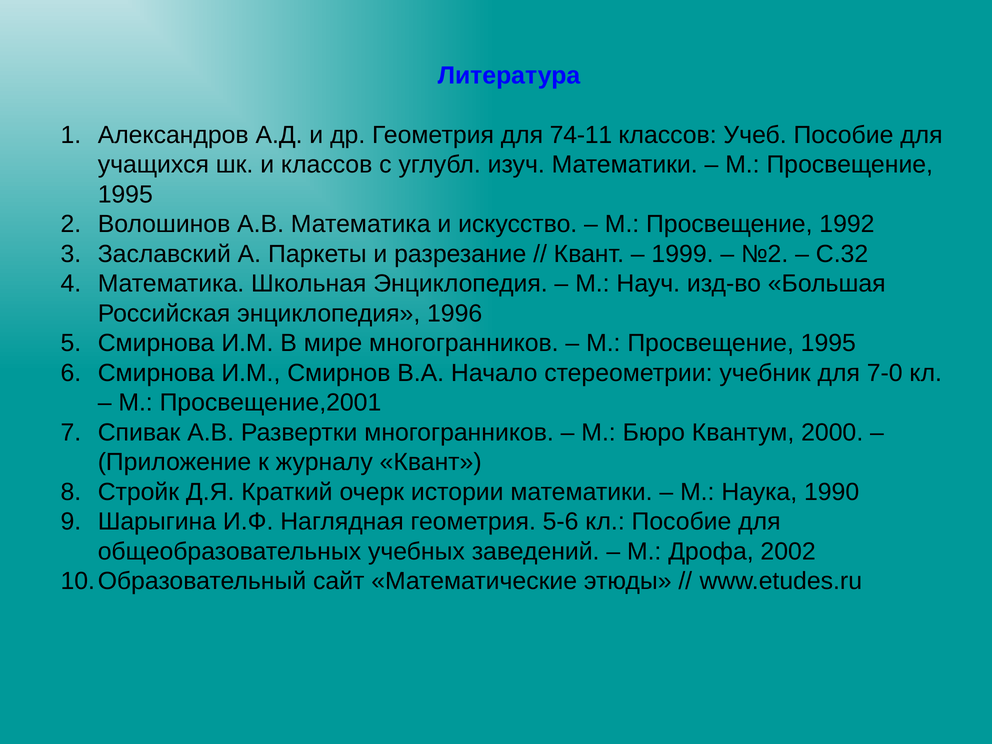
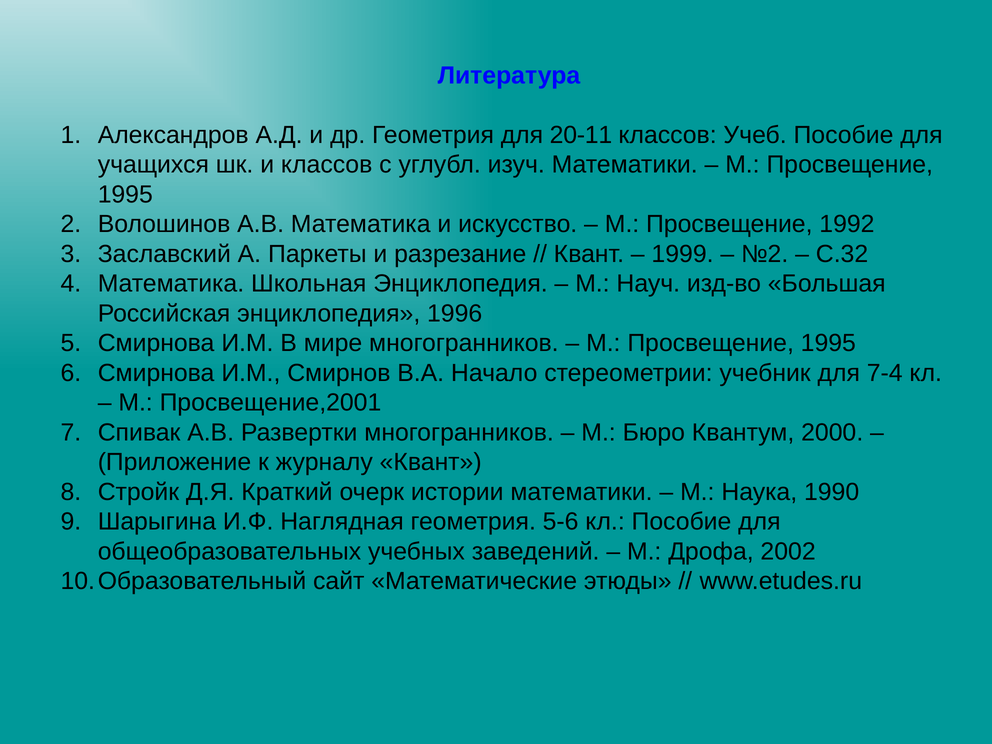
74-11: 74-11 -> 20-11 (581, 135)
7-0: 7-0 -> 7-4 (885, 373)
